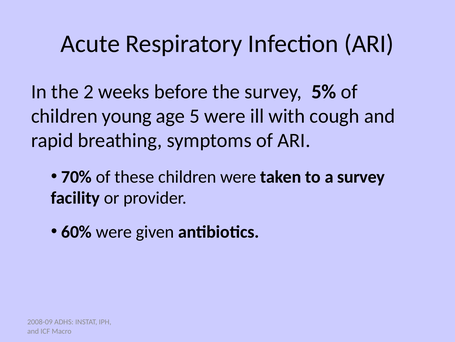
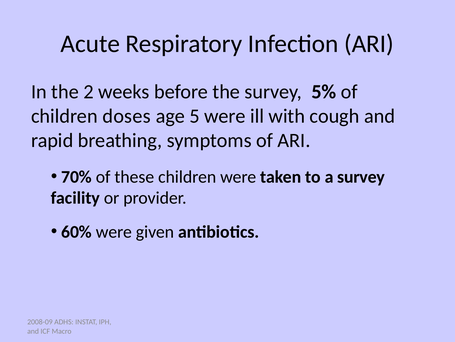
young: young -> doses (127, 116)
